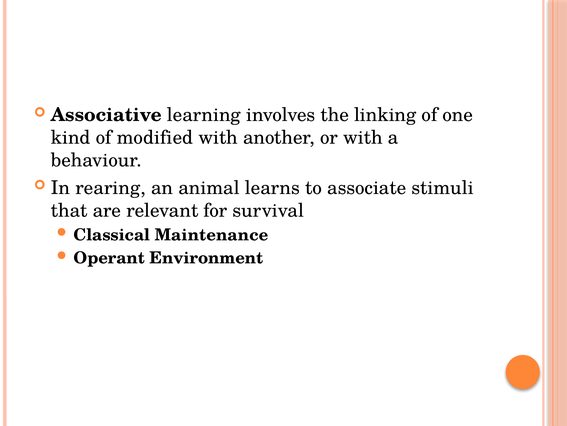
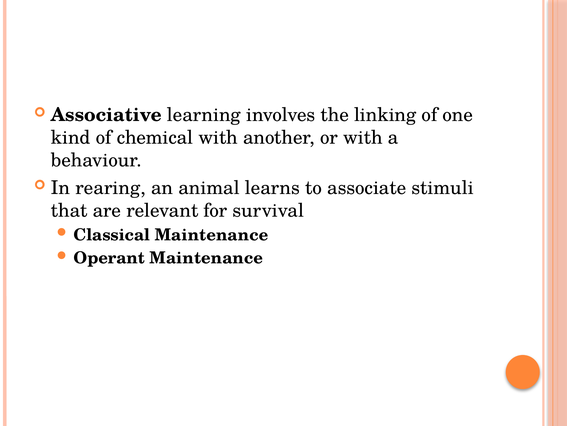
modified: modified -> chemical (155, 137)
Operant Environment: Environment -> Maintenance (206, 258)
